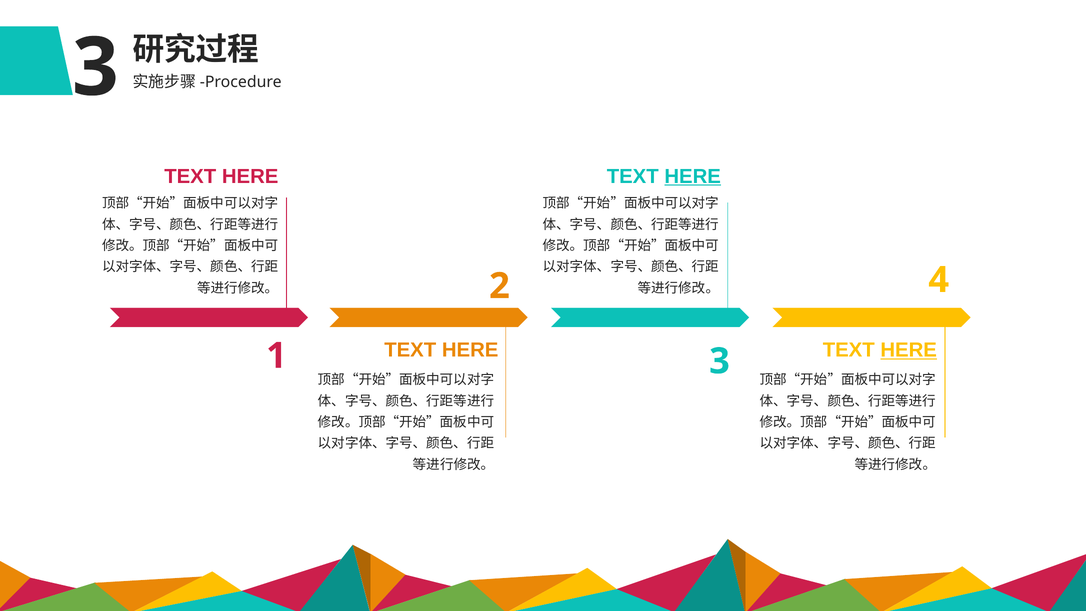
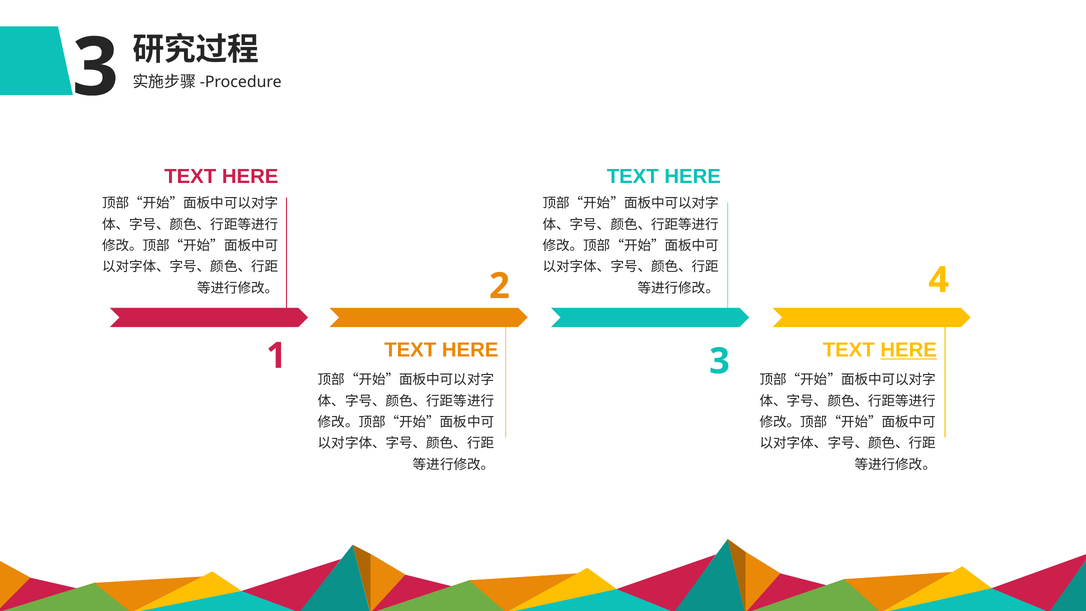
HERE underline: present -> none (693, 176)
